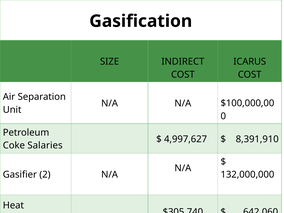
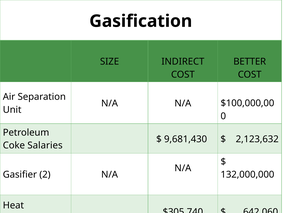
ICARUS: ICARUS -> BETTER (250, 62)
4,997,627: 4,997,627 -> 9,681,430 (186, 139)
8,391,910: 8,391,910 -> 2,123,632 (257, 139)
